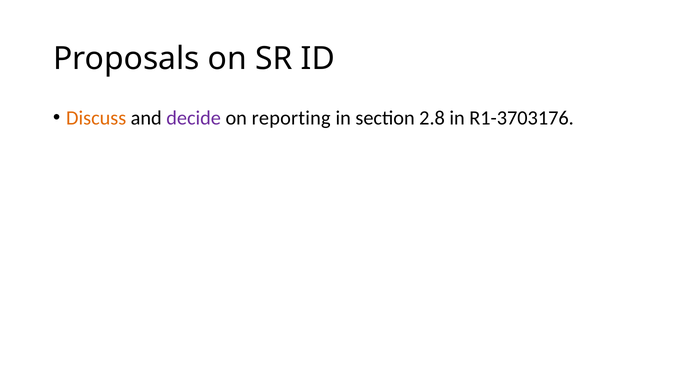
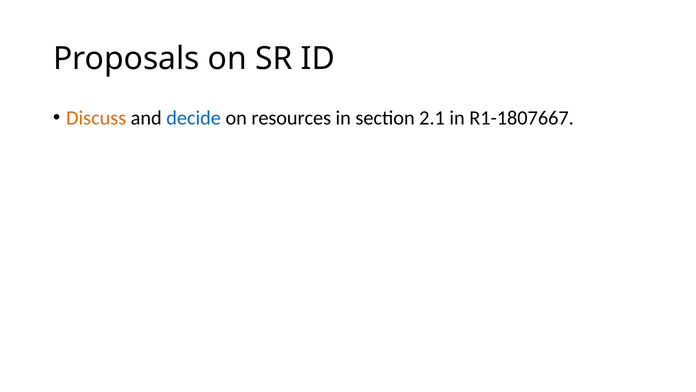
decide colour: purple -> blue (194, 118)
reporting: reporting -> resources (291, 118)
2.8: 2.8 -> 2.1 (432, 118)
R1-3703176: R1-3703176 -> R1-1807667 (522, 118)
